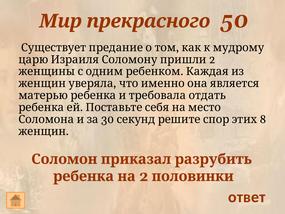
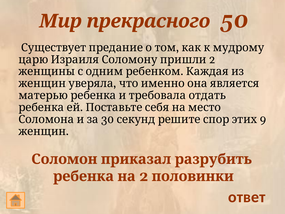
8: 8 -> 9 (263, 119)
